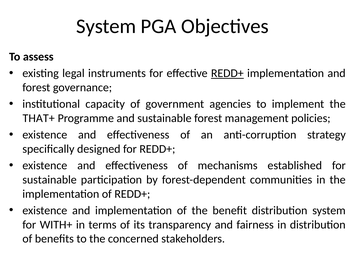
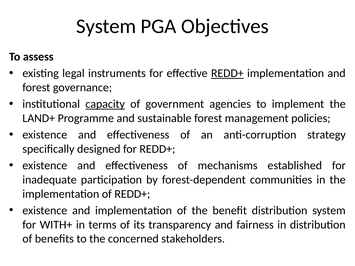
capacity underline: none -> present (105, 104)
THAT+: THAT+ -> LAND+ (39, 118)
sustainable: sustainable -> inadequate (50, 180)
